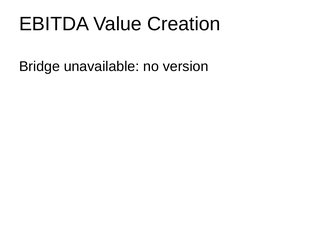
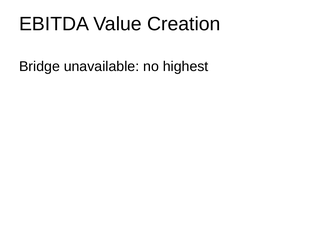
version: version -> highest (186, 67)
